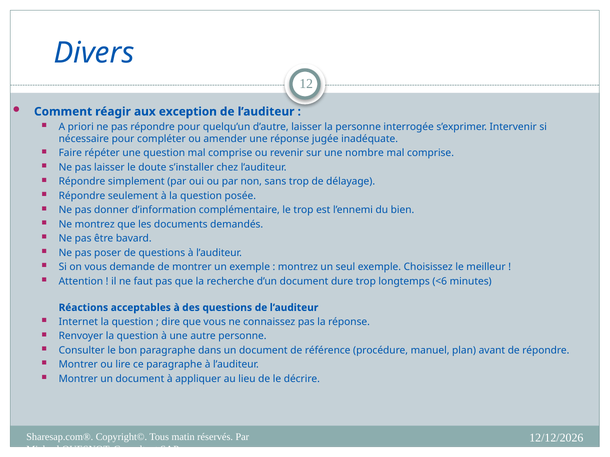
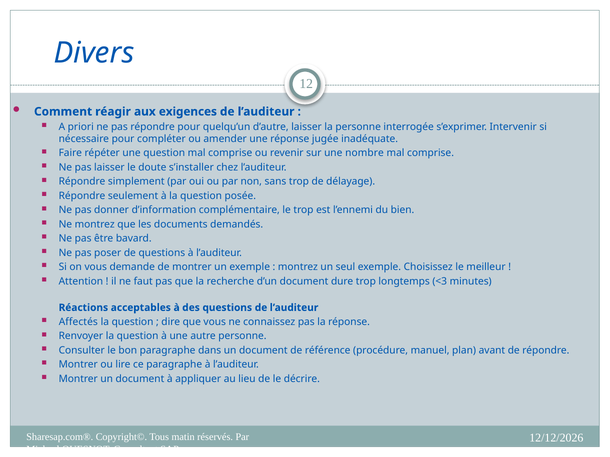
exception: exception -> exigences (188, 112)
<6: <6 -> <3 (440, 281)
Internet: Internet -> Affectés (78, 322)
